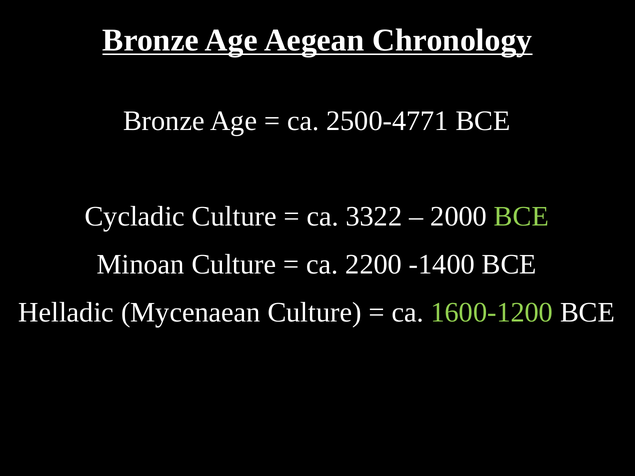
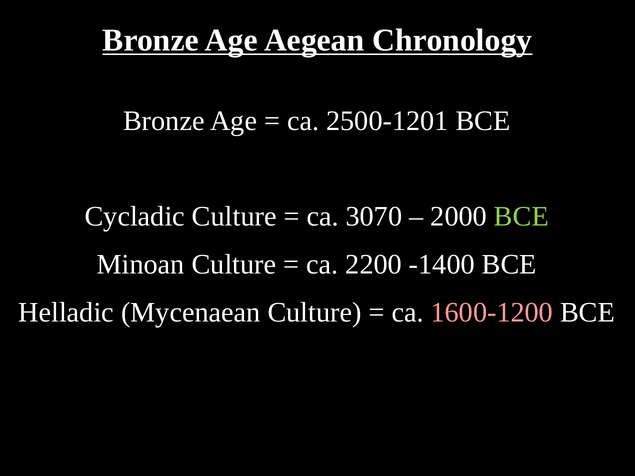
2500-4771: 2500-4771 -> 2500-1201 (387, 121)
3322: 3322 -> 3070 (374, 217)
1600-1200 colour: light green -> pink (492, 313)
